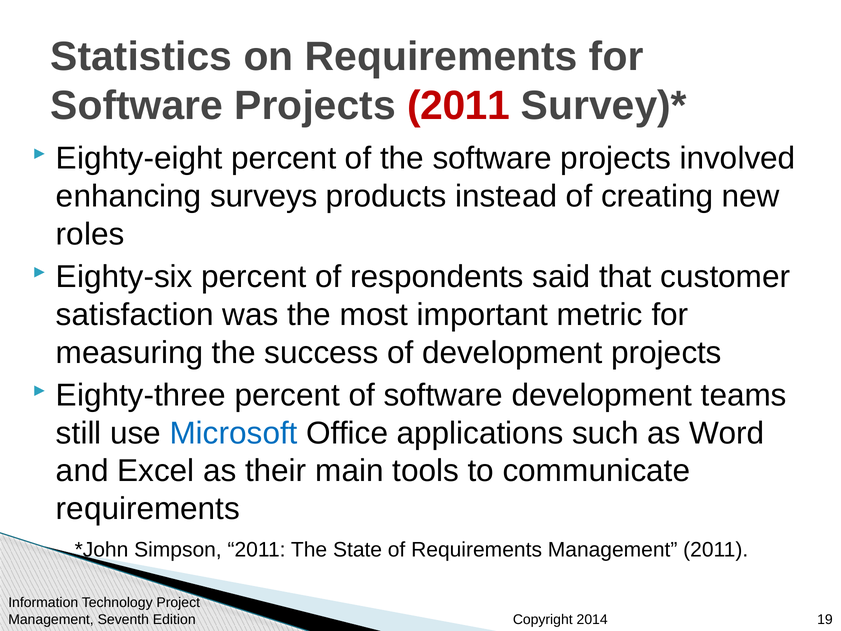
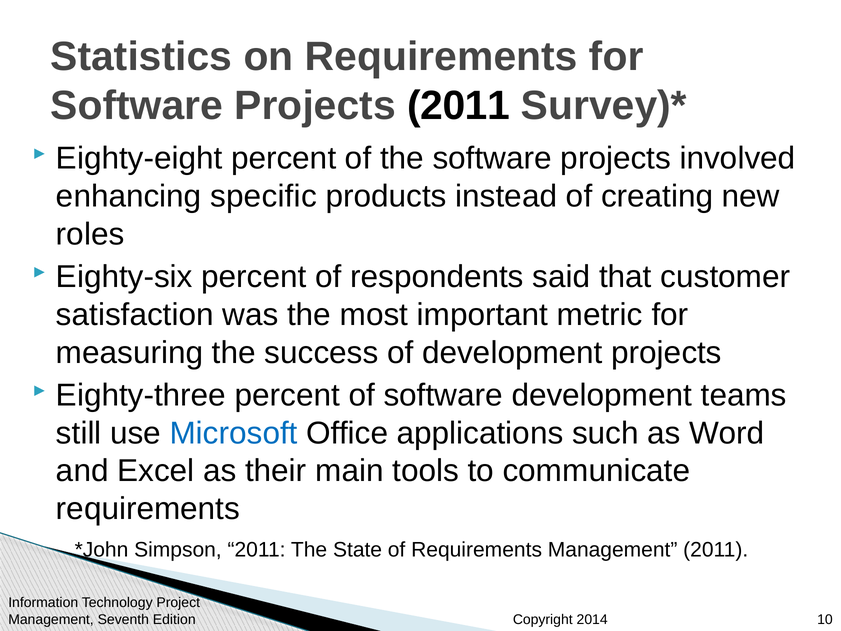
2011 colour: red -> black (459, 106)
surveys: surveys -> specific (264, 196)
19: 19 -> 10 (825, 619)
